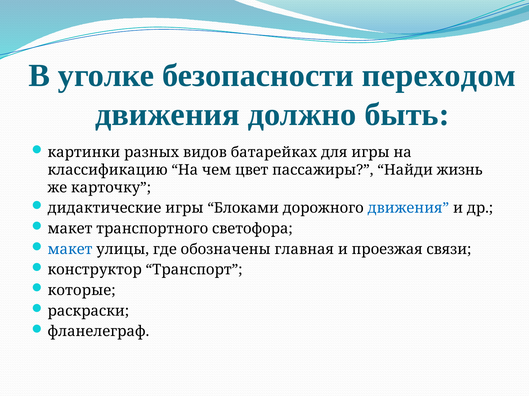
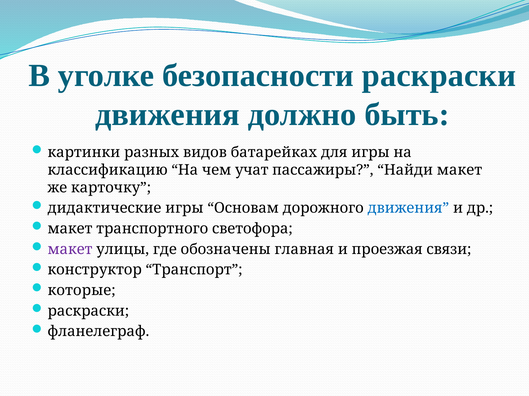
безопасности переходом: переходом -> раскраски (439, 76)
цвет: цвет -> учат (252, 170)
Найди жизнь: жизнь -> макет (460, 170)
Блоками: Блоками -> Основам (243, 208)
макет colour: blue -> purple (70, 250)
